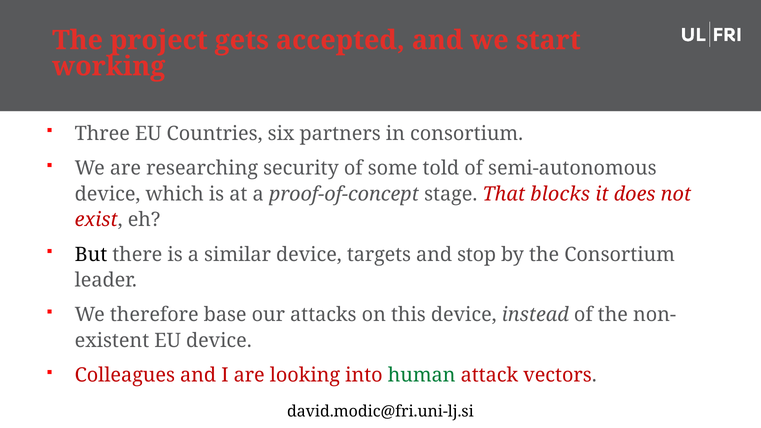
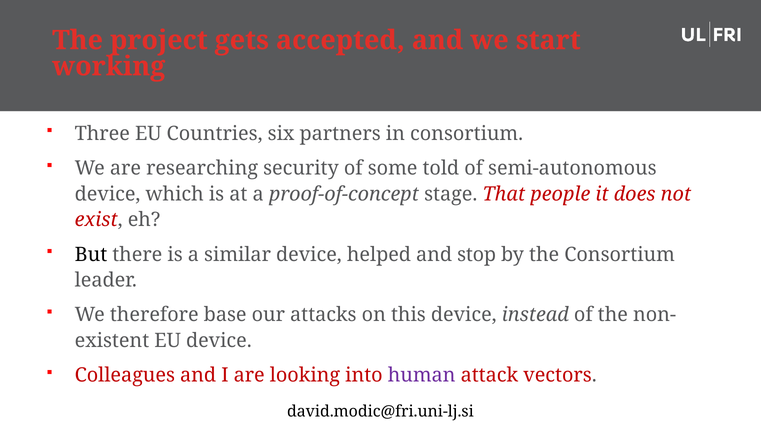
blocks: blocks -> people (560, 194)
targets: targets -> helped (379, 254)
human colour: green -> purple (422, 375)
